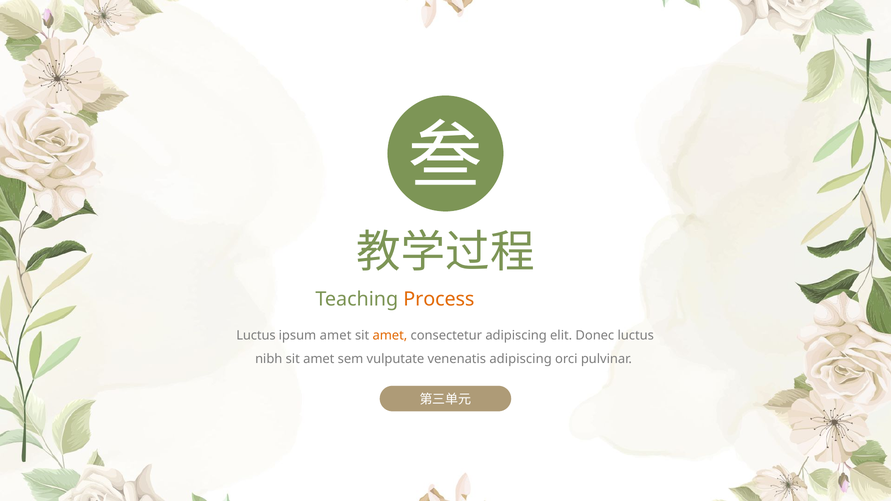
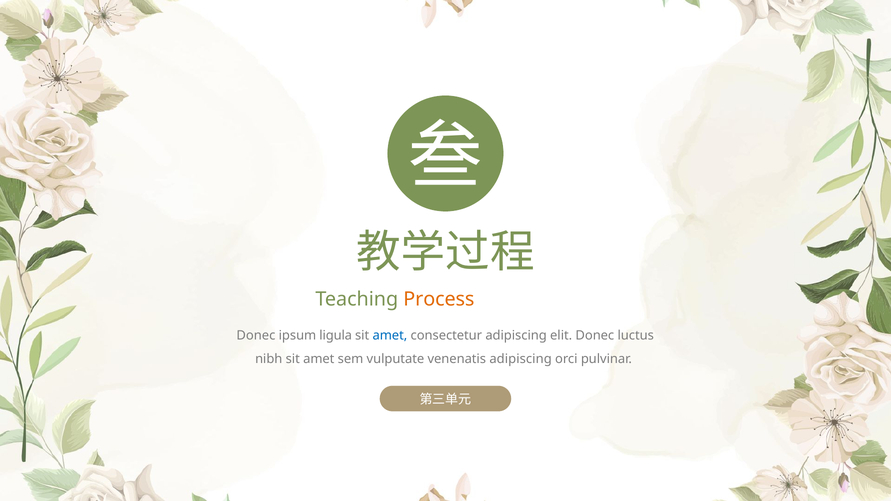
Luctus: Luctus -> Donec (256, 336)
ipsum amet: amet -> ligula (336, 336)
amet colour: orange -> blue (390, 336)
